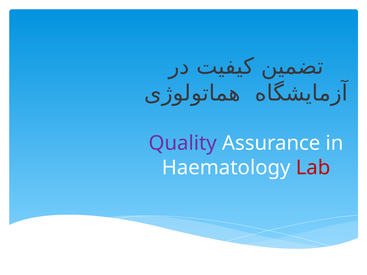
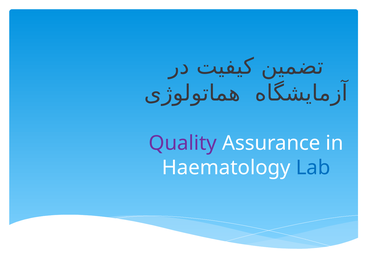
Lab colour: red -> blue (313, 168)
